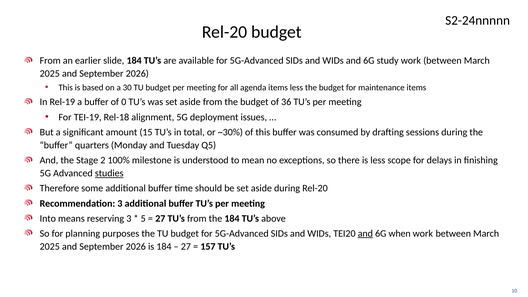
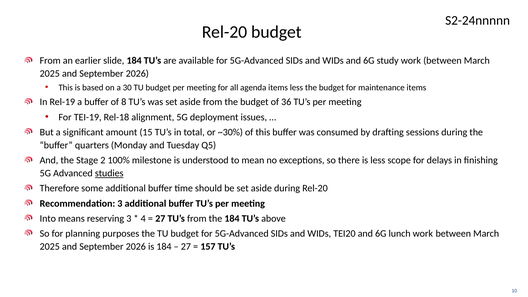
0: 0 -> 8 (124, 102)
5: 5 -> 4 (143, 218)
and underline: present -> none (365, 233)
when: when -> lunch (400, 233)
